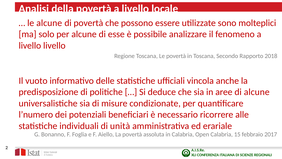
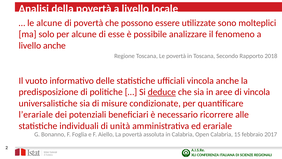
livello livello: livello -> anche (54, 45)
deduce underline: none -> present (162, 92)
di alcune: alcune -> vincola (257, 92)
l’numero: l’numero -> l’erariale (36, 114)
